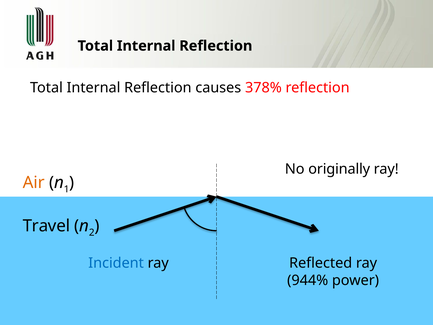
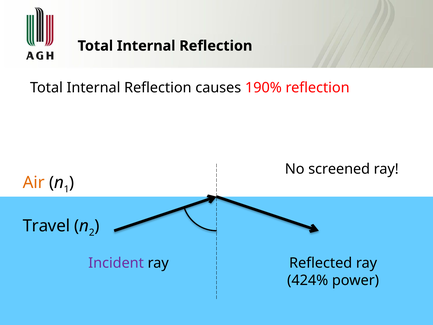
378%: 378% -> 190% (263, 88)
originally: originally -> screened (339, 169)
Incident colour: blue -> purple (116, 263)
944%: 944% -> 424% (308, 280)
